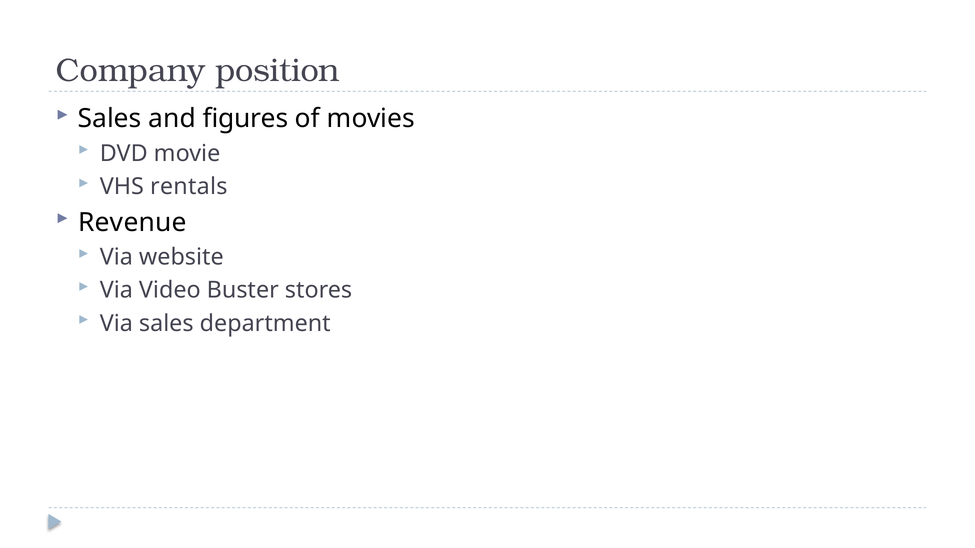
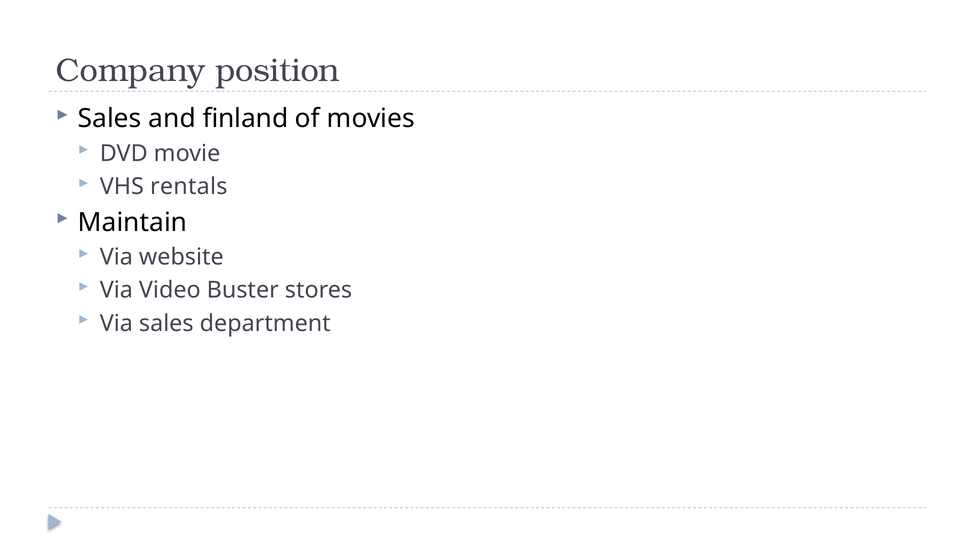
figures: figures -> finland (245, 119)
Revenue: Revenue -> Maintain (133, 223)
